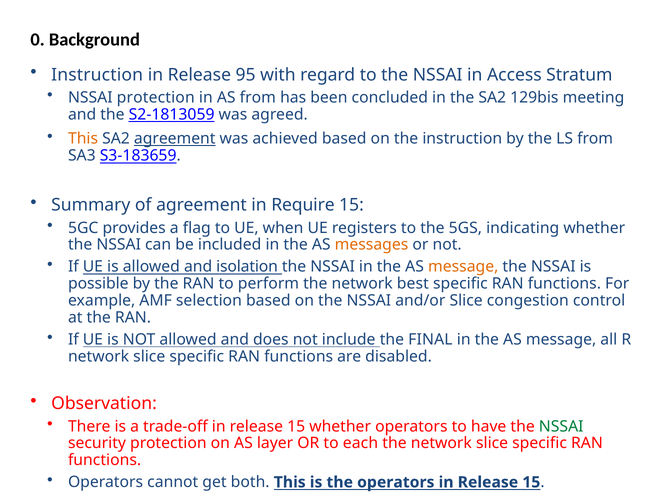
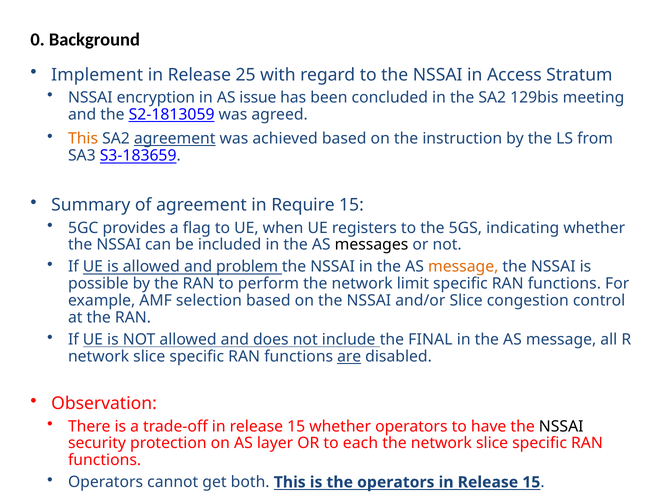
Instruction: Instruction -> Implement (97, 75)
95: 95 -> 25 (246, 75)
NSSAI protection: protection -> encryption (156, 98)
AS from: from -> issue (258, 98)
messages colour: orange -> black (372, 245)
isolation: isolation -> problem (247, 267)
best: best -> limit (413, 284)
are underline: none -> present (349, 357)
NSSAI colour: green -> black (561, 427)
